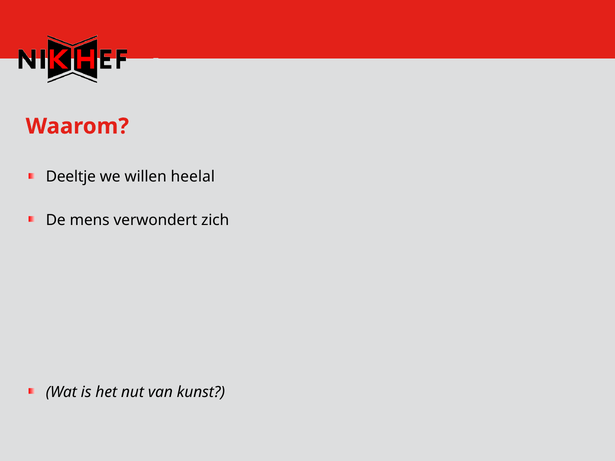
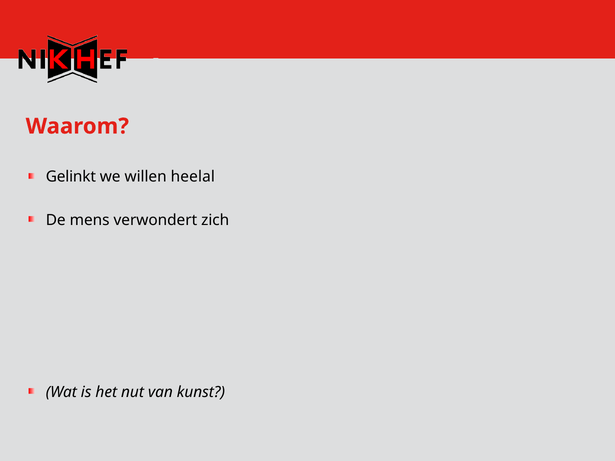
Deeltje: Deeltje -> Gelinkt (71, 177)
